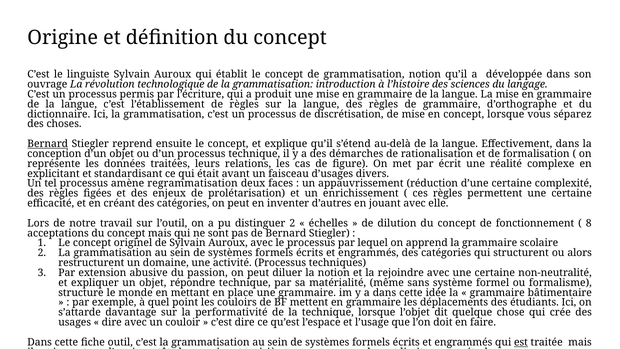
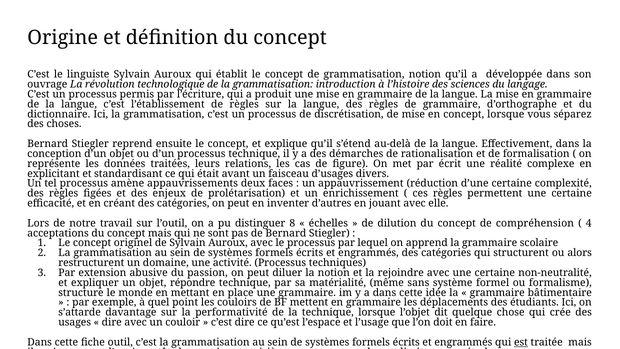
Bernard underline: present -> none (48, 144)
regrammatisation: regrammatisation -> appauvrissements (193, 183)
distinguer 2: 2 -> 8 (292, 223)
fonctionnement: fonctionnement -> compréhension (535, 223)
8: 8 -> 4 (589, 223)
